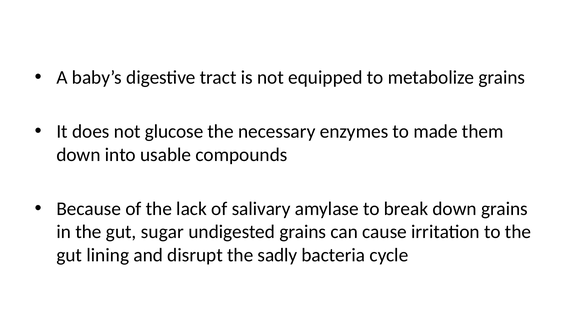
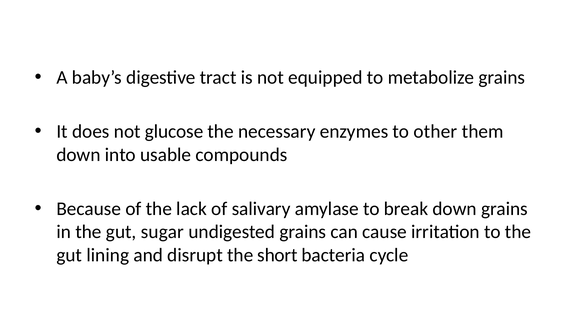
made: made -> other (435, 131)
sadly: sadly -> short (277, 255)
